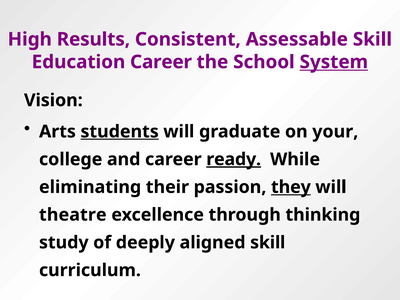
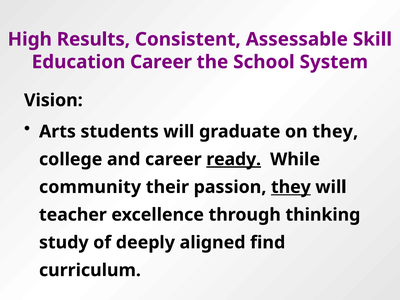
System underline: present -> none (334, 62)
students underline: present -> none (120, 132)
on your: your -> they (335, 132)
eliminating: eliminating -> community (90, 187)
theatre: theatre -> teacher (73, 215)
aligned skill: skill -> find (268, 243)
